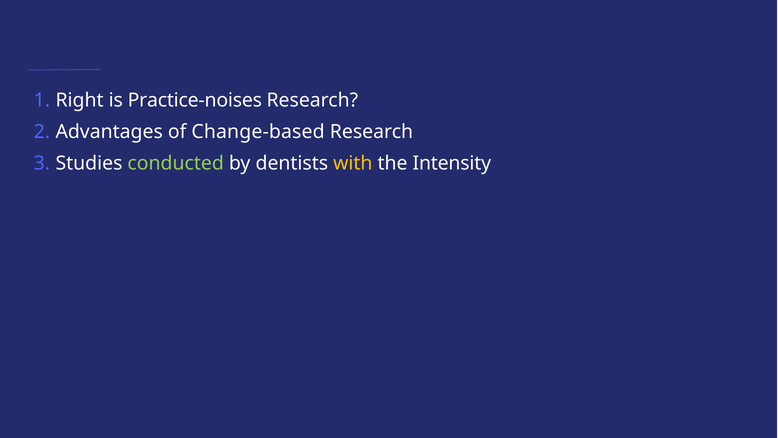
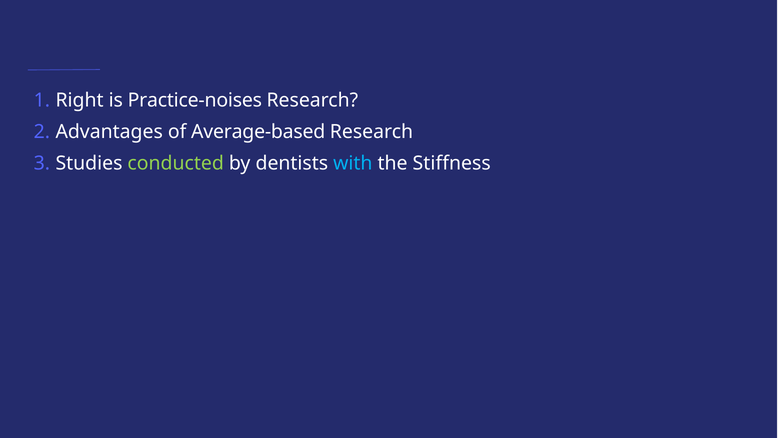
Change-based: Change-based -> Average-based (258, 132)
with colour: yellow -> light blue (353, 163)
Intensity: Intensity -> Stiffness (452, 163)
